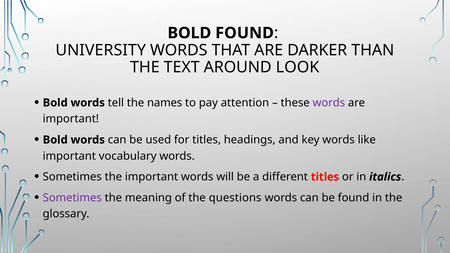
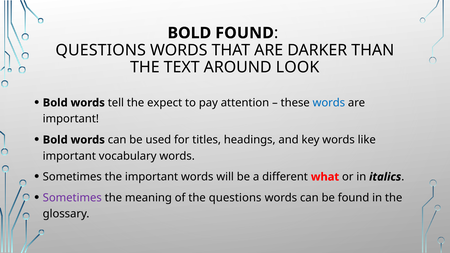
UNIVERSITY: UNIVERSITY -> QUESTIONS (101, 50)
names: names -> expect (165, 103)
words colour: purple -> blue (329, 103)
different titles: titles -> what (325, 177)
